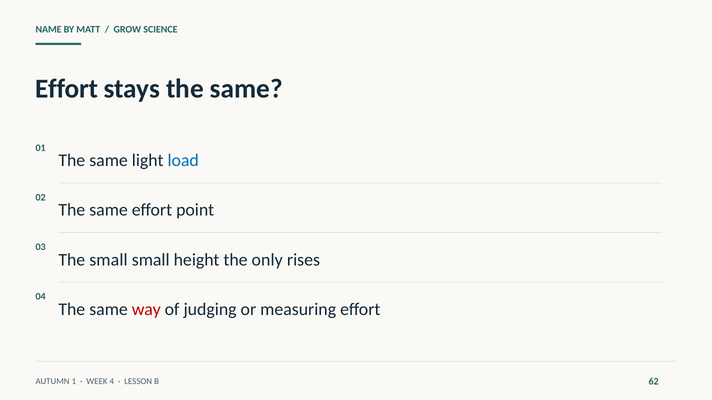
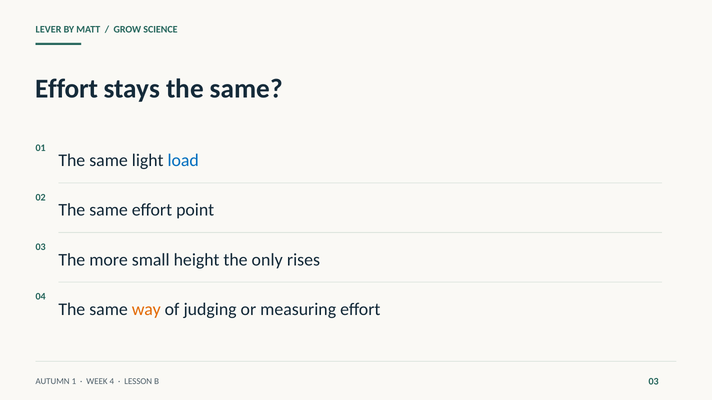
NAME: NAME -> LEVER (48, 30)
The small: small -> more (109, 260)
way colour: red -> orange (146, 310)
B 62: 62 -> 03 (654, 382)
